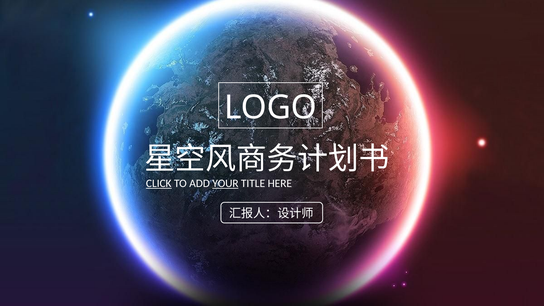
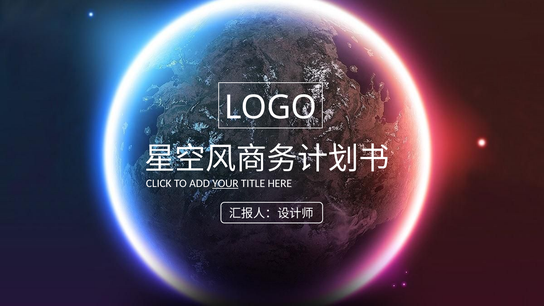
CLICK underline: present -> none (159, 183)
